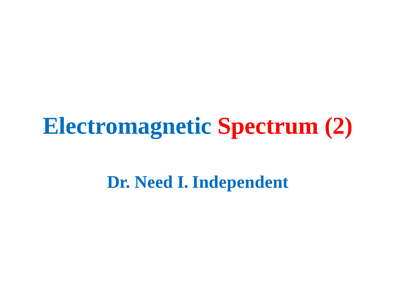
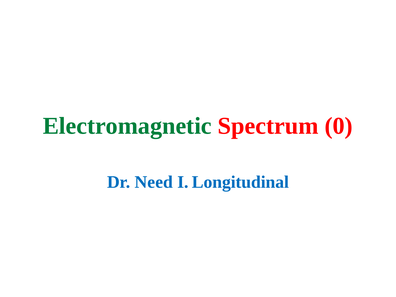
Electromagnetic colour: blue -> green (127, 126)
2: 2 -> 0 (339, 126)
Independent: Independent -> Longitudinal (240, 182)
